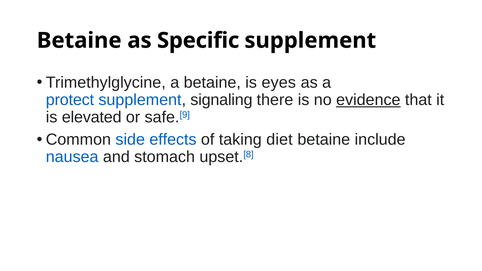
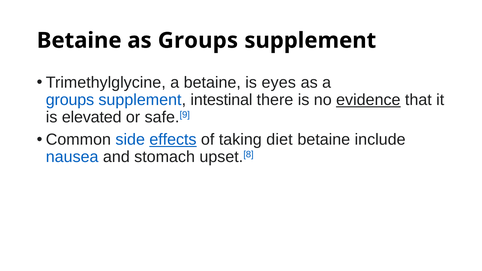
as Specific: Specific -> Groups (198, 40)
protect: protect -> groups (70, 100)
signaling: signaling -> intestinal (221, 100)
effects underline: none -> present (173, 140)
